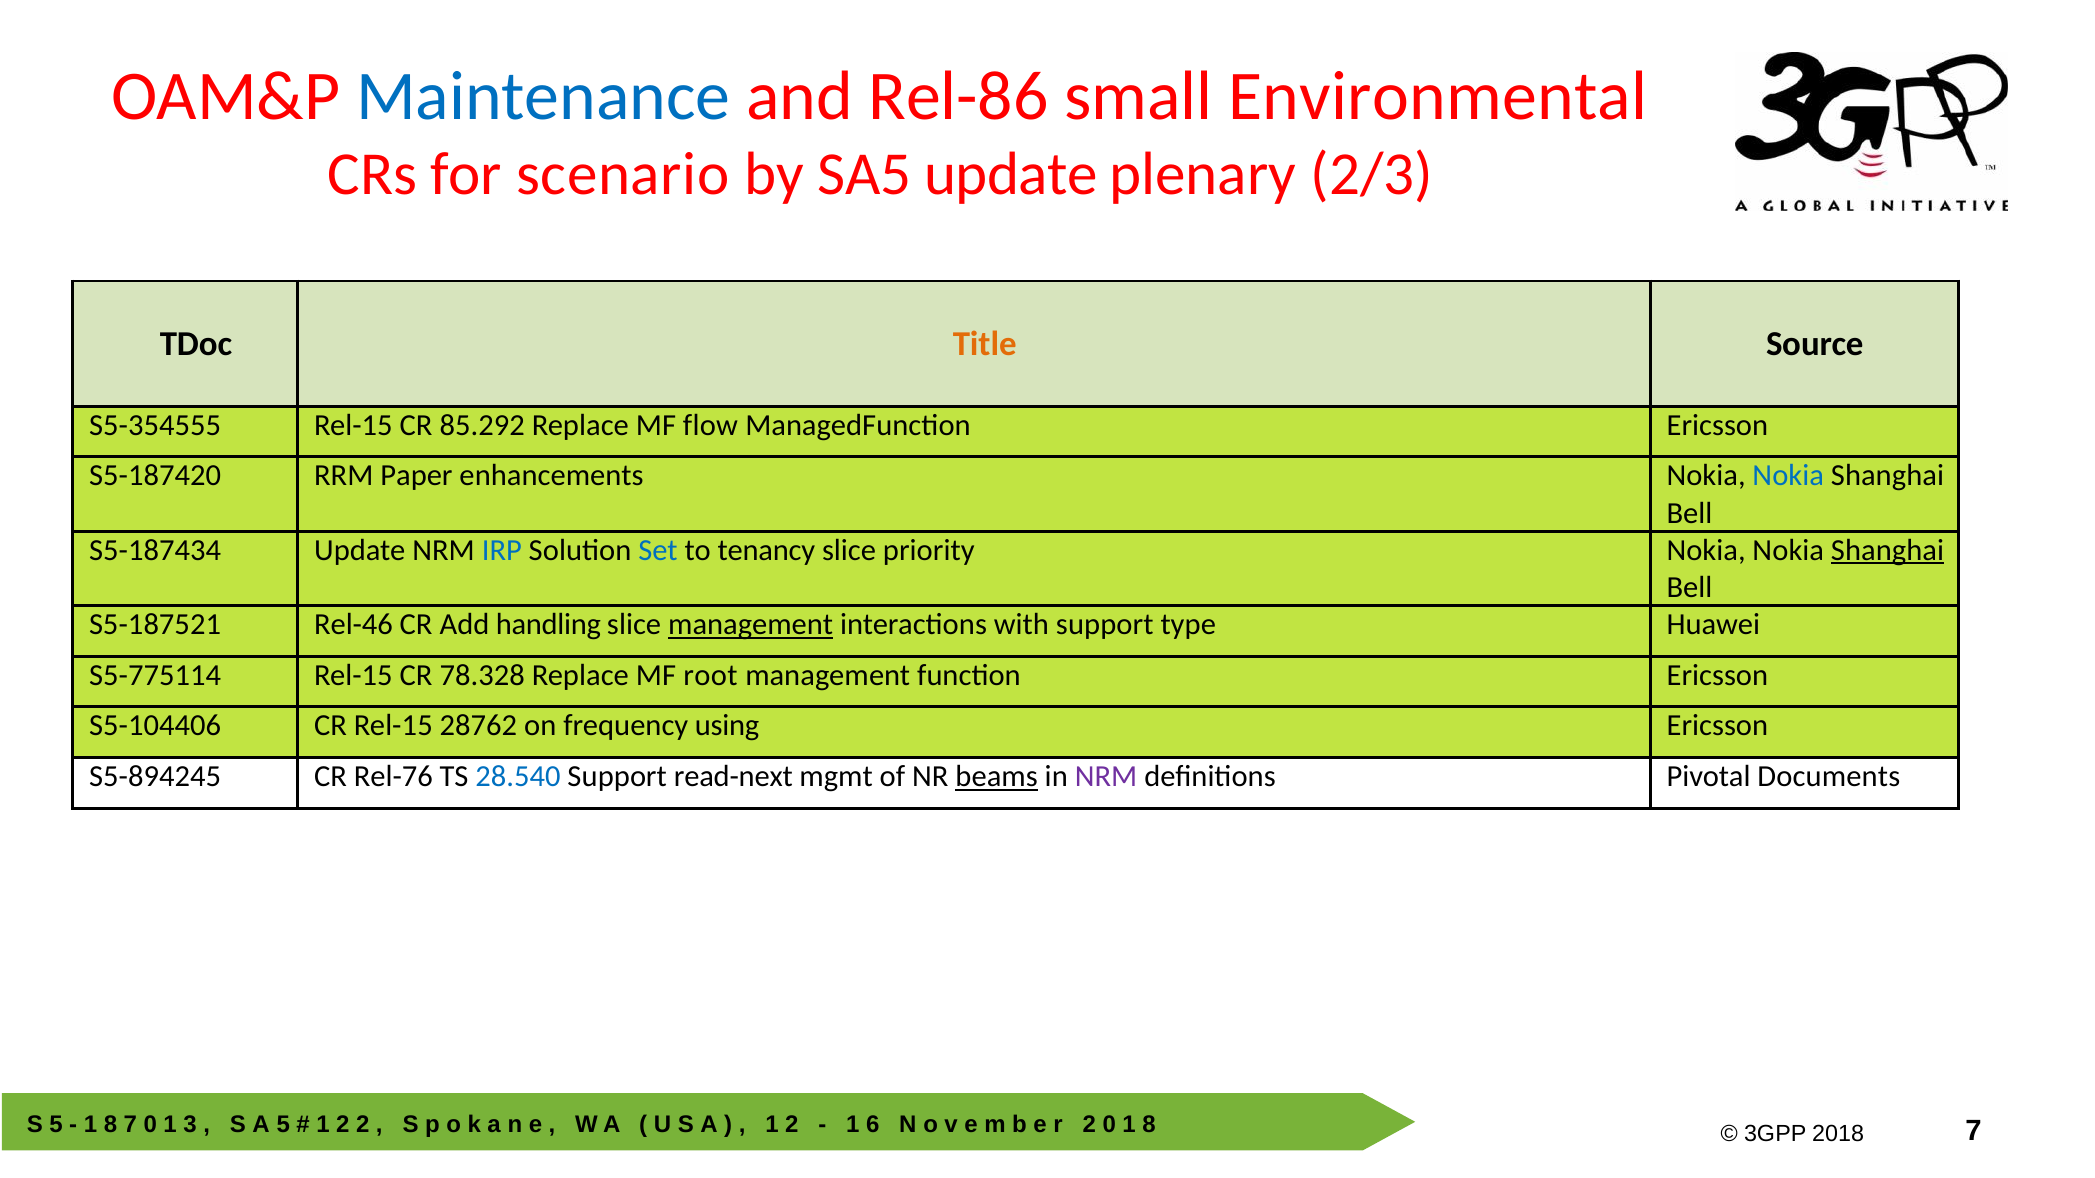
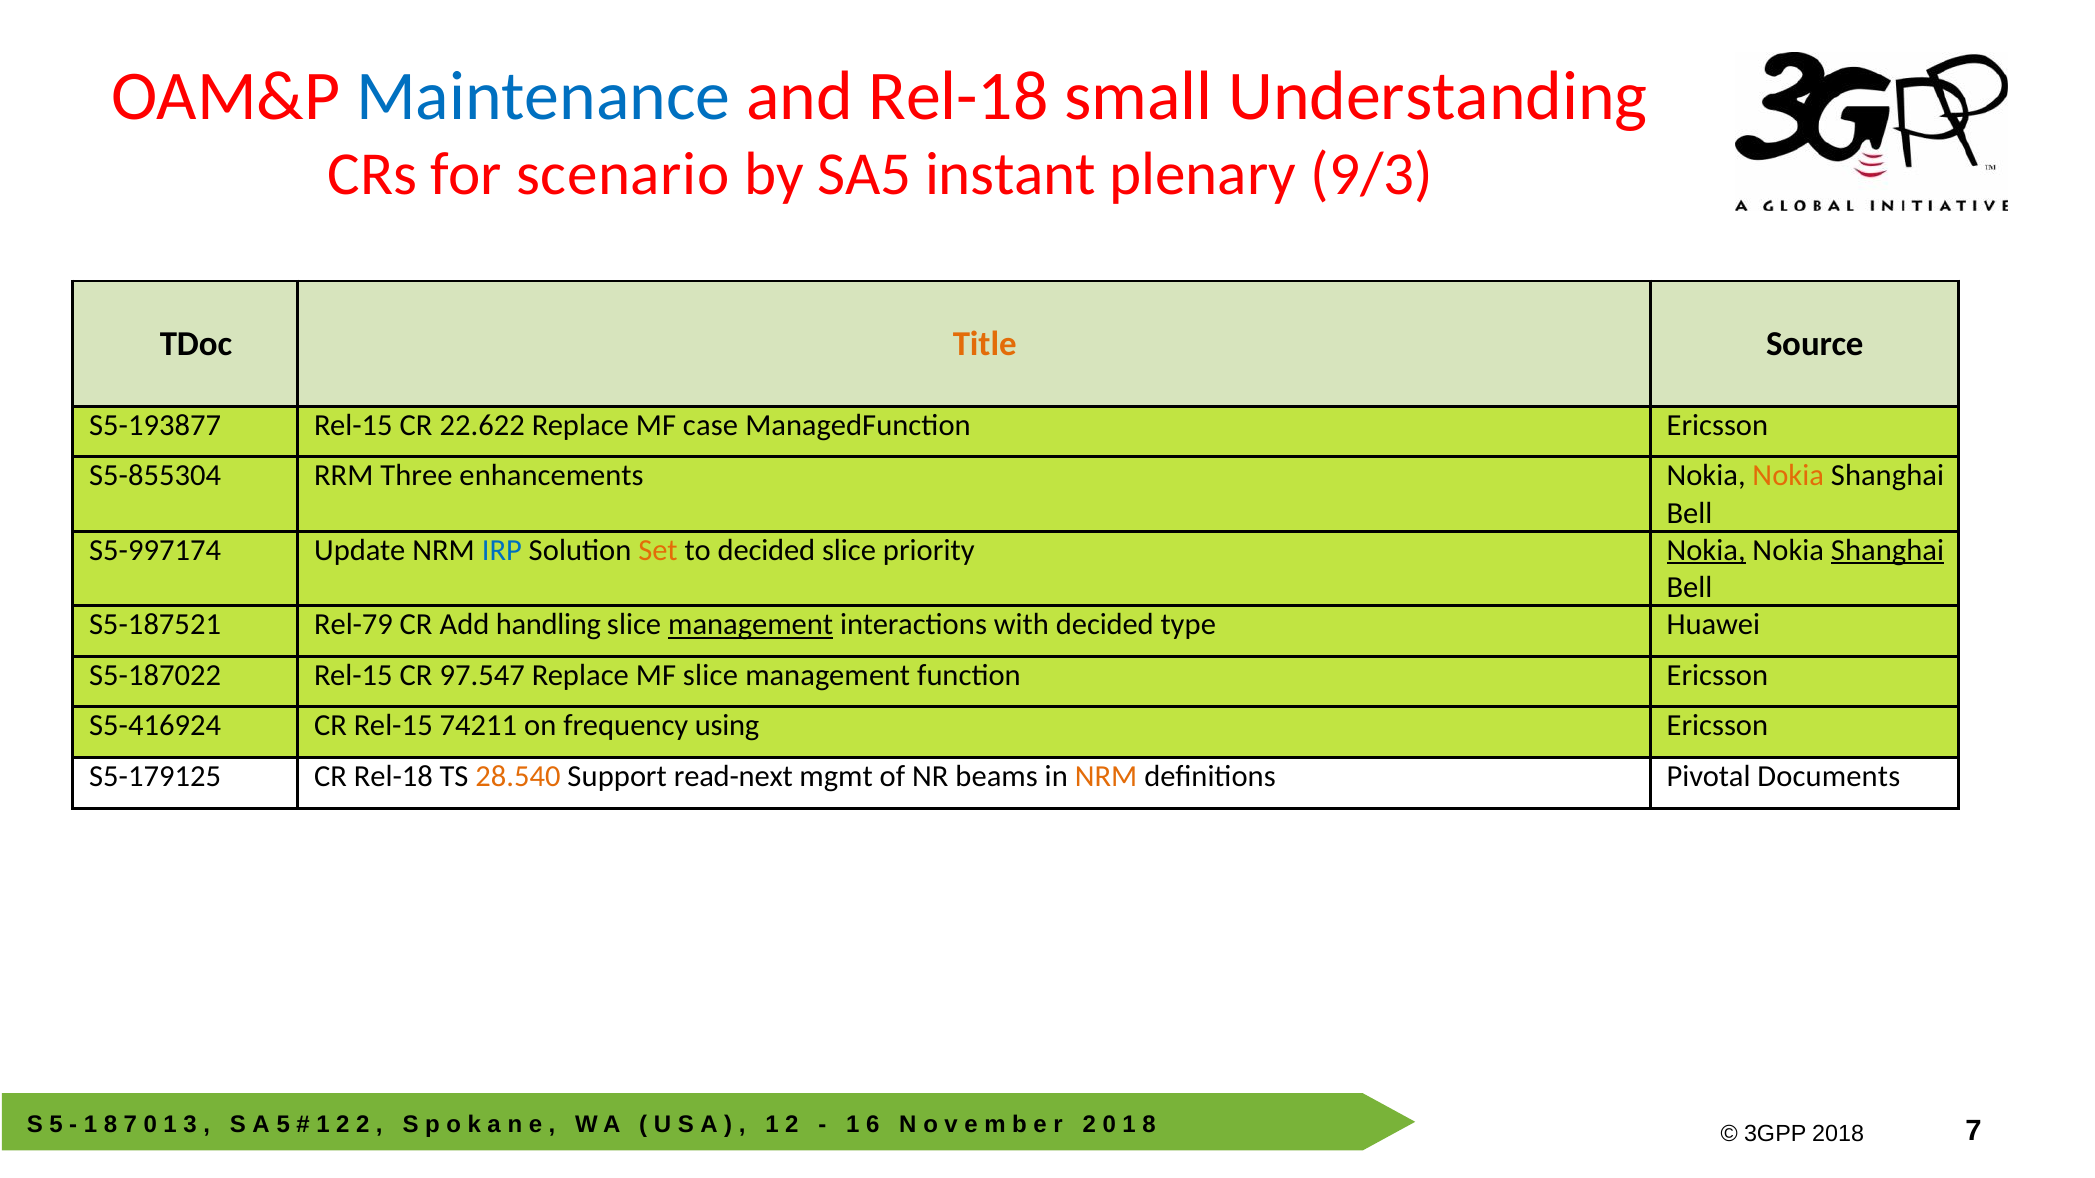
and Rel-86: Rel-86 -> Rel-18 (959, 96)
Environmental: Environmental -> Understanding (1438, 96)
SA5 update: update -> instant (1011, 174)
2/3: 2/3 -> 9/3 (1372, 174)
S5-354555: S5-354555 -> S5-193877 (155, 425)
85.292: 85.292 -> 22.622 (482, 425)
flow: flow -> case (711, 425)
S5-187420: S5-187420 -> S5-855304 (155, 476)
Paper: Paper -> Three (416, 476)
Nokia colour: blue -> orange (1788, 476)
S5-187434: S5-187434 -> S5-997174 (155, 550)
Set colour: blue -> orange (658, 550)
to tenancy: tenancy -> decided (766, 550)
Nokia underline: none -> present (1706, 550)
Rel-46: Rel-46 -> Rel-79 (353, 625)
with support: support -> decided (1105, 625)
S5-775114: S5-775114 -> S5-187022 (155, 675)
78.328: 78.328 -> 97.547 (482, 675)
MF root: root -> slice (711, 675)
S5-104406: S5-104406 -> S5-416924 (155, 726)
28762: 28762 -> 74211 (478, 726)
S5-894245: S5-894245 -> S5-179125 (155, 777)
CR Rel-76: Rel-76 -> Rel-18 (393, 777)
28.540 colour: blue -> orange (518, 777)
beams underline: present -> none (997, 777)
NRM colour: purple -> orange (1106, 777)
